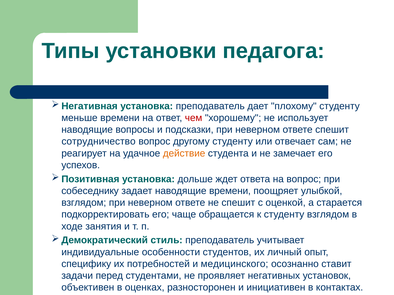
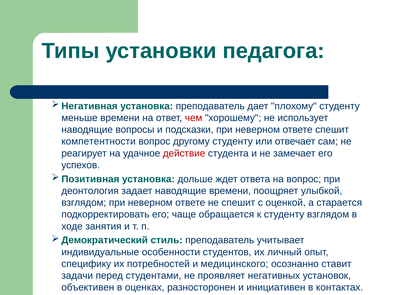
сотрудничество: сотрудничество -> компетентности (99, 142)
действие colour: orange -> red (184, 154)
собеседнику: собеседнику -> деонтология (90, 191)
